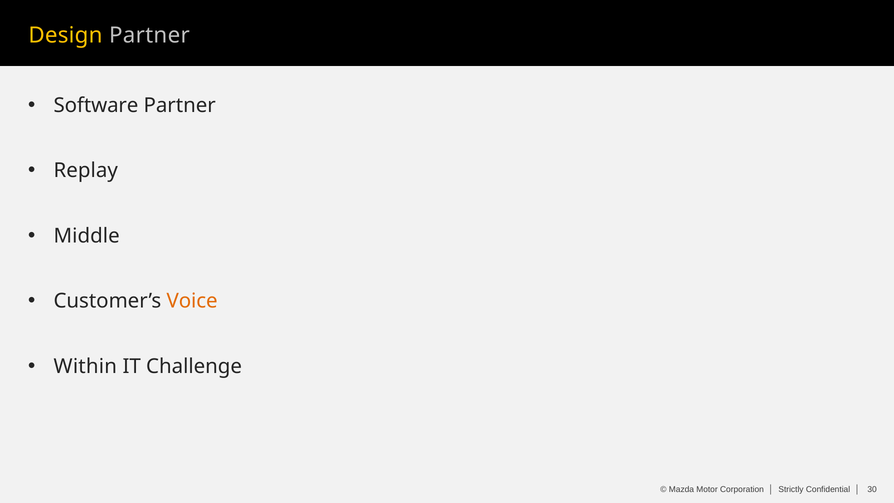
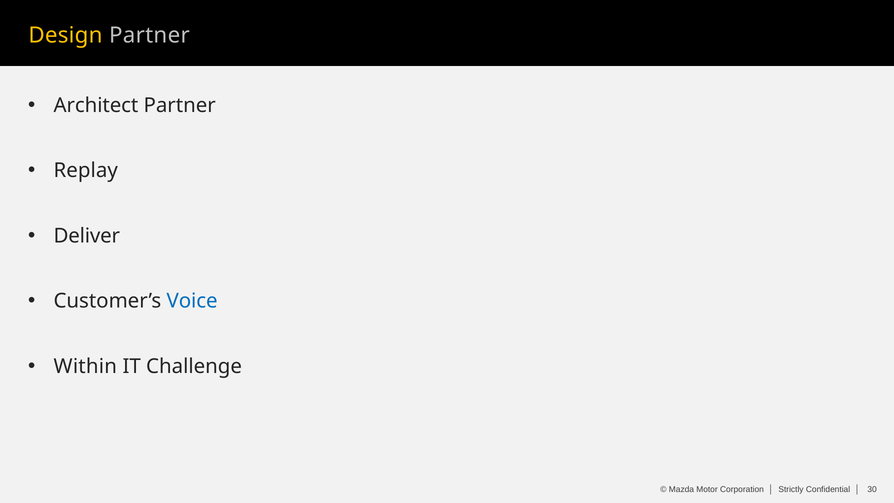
Software: Software -> Architect (96, 106)
Middle: Middle -> Deliver (87, 236)
Voice colour: orange -> blue (192, 301)
